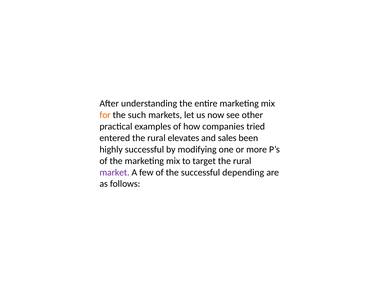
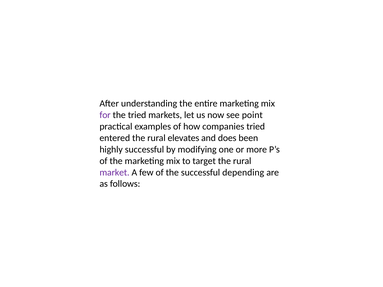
for colour: orange -> purple (105, 115)
the such: such -> tried (137, 115)
other: other -> point (252, 115)
sales: sales -> does (227, 138)
